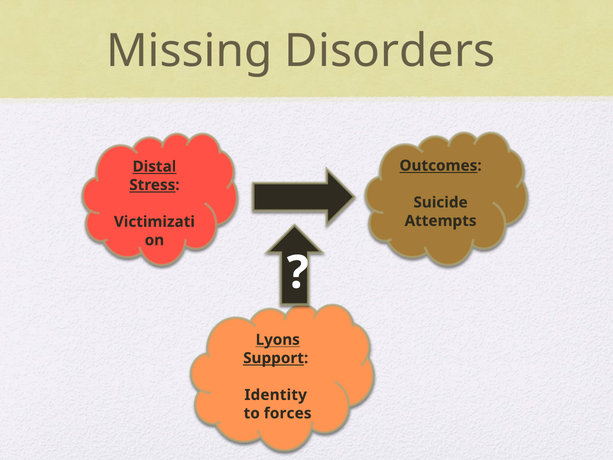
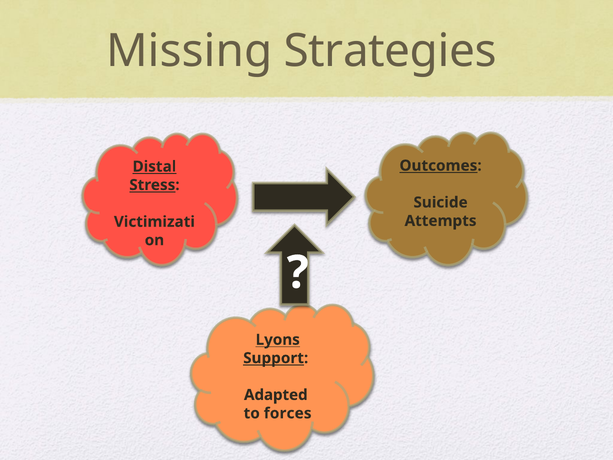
Disorders: Disorders -> Strategies (390, 51)
Identity: Identity -> Adapted (276, 395)
